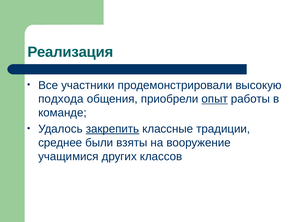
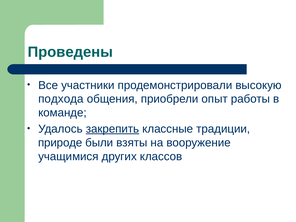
Реализация: Реализация -> Проведены (70, 52)
опыт underline: present -> none (215, 99)
среднее: среднее -> природе (60, 143)
